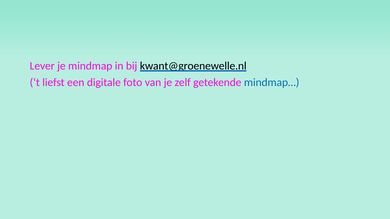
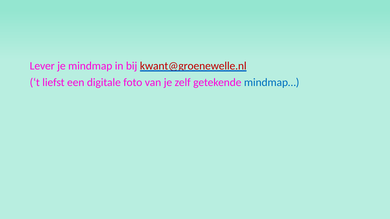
kwant@groenewelle.nl colour: black -> red (193, 66)
